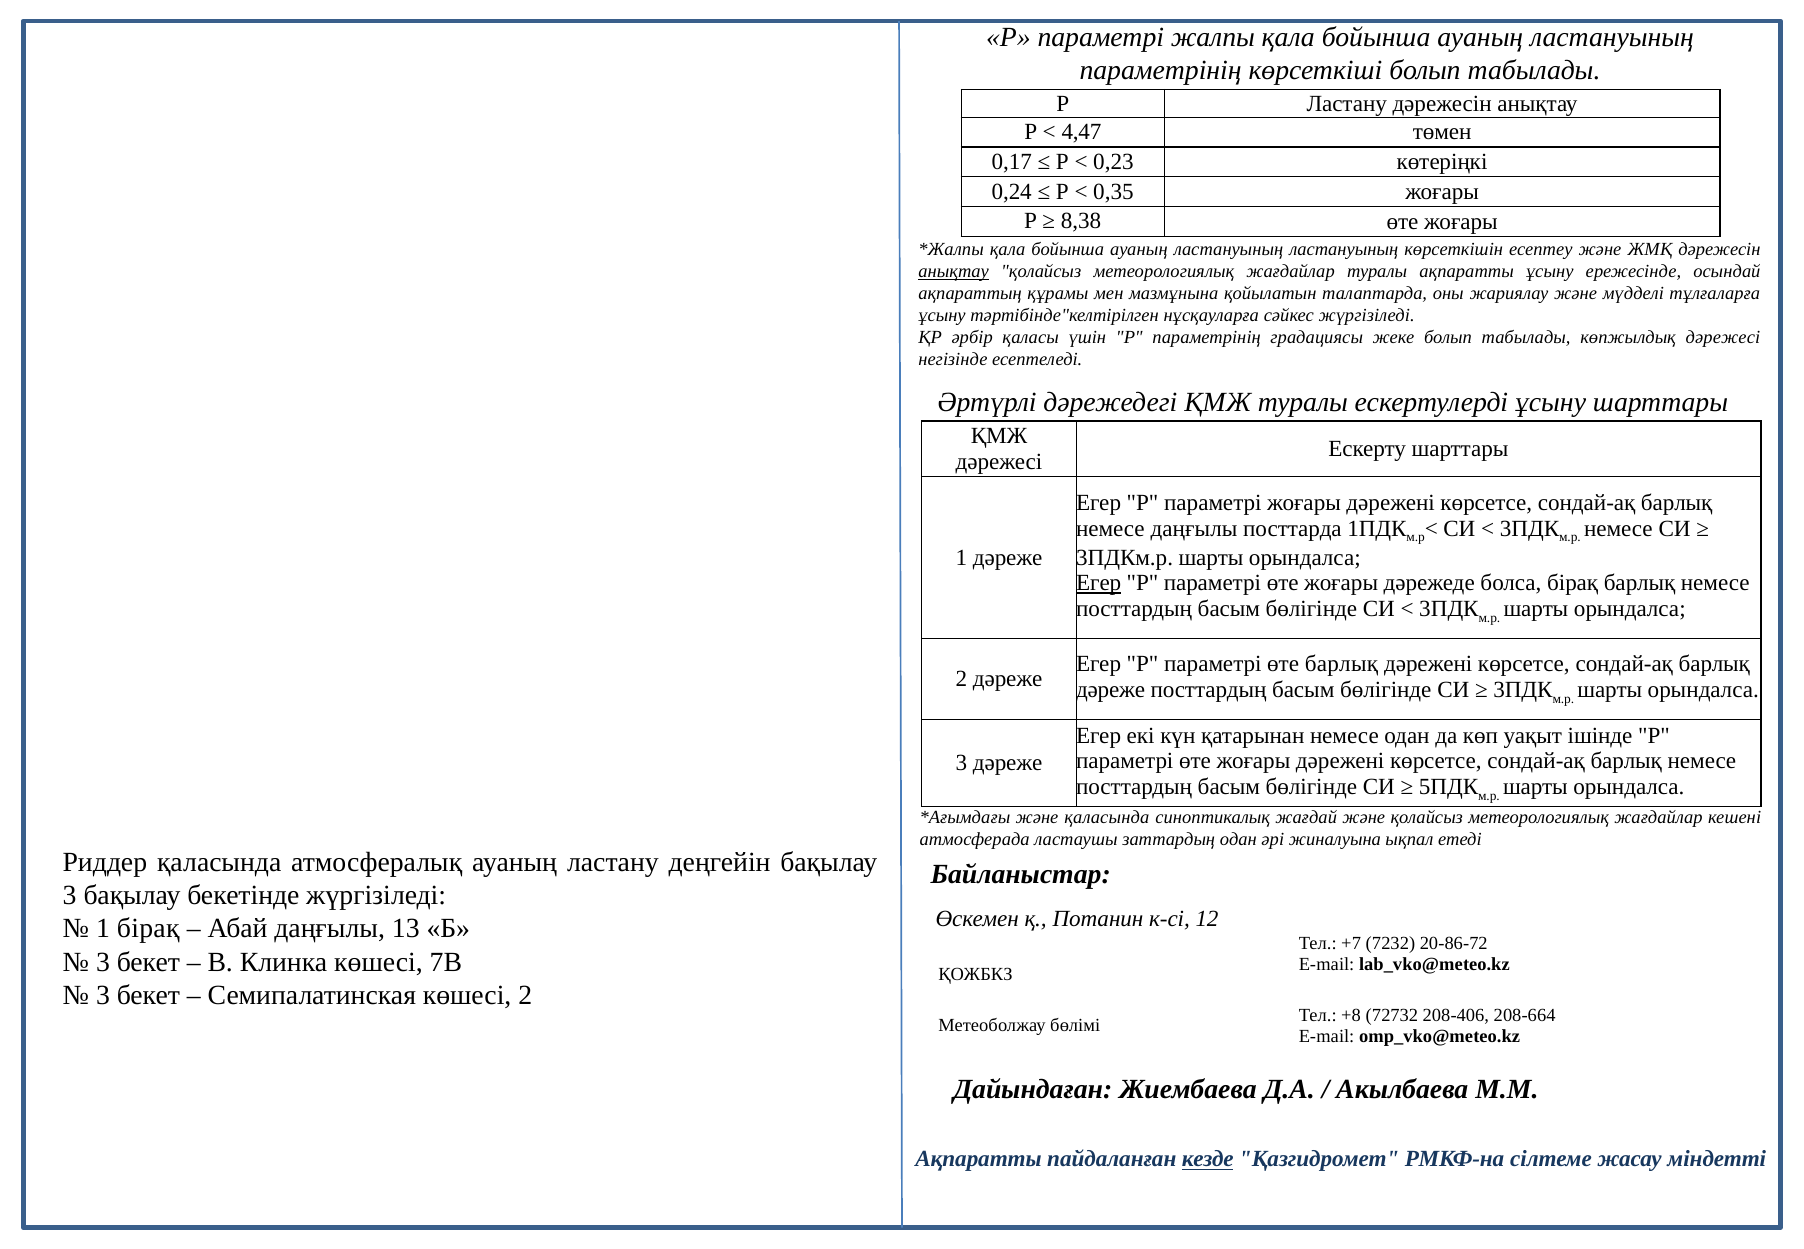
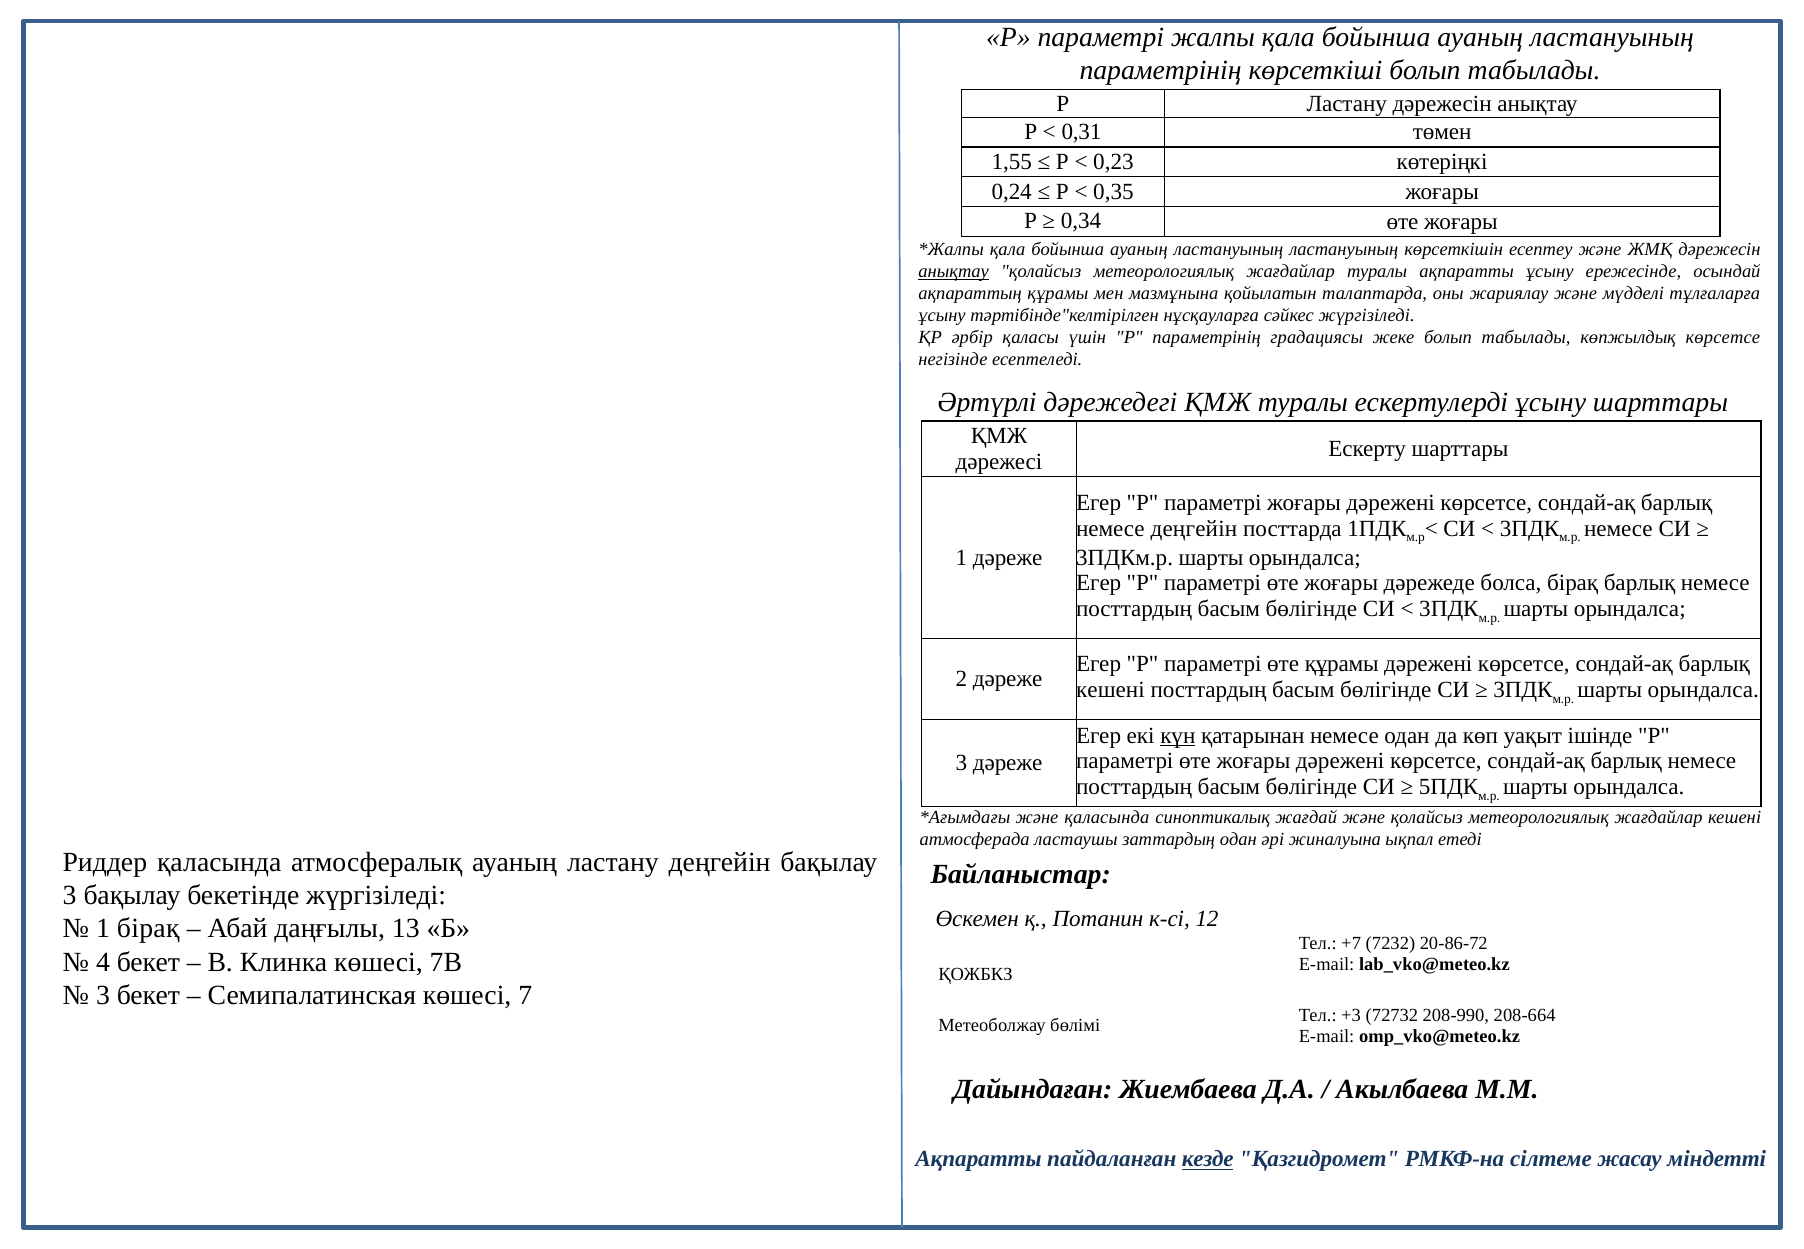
4,47: 4,47 -> 0,31 (1081, 132)
0,17: 0,17 -> 1,55 (1012, 162)
8,38: 8,38 -> 0,34 (1081, 221)
көпжылдық дәрежесі: дәрежесі -> көрсетсе (1723, 338)
немесе даңғылы: даңғылы -> деңгейін (1194, 528)
Егер underline: present -> none (1099, 583)
өте барлық: барлық -> құрамы (1342, 664)
дәреже: дәреже -> кешені (1110, 690)
күн underline: none -> present (1178, 736)
3: 3 -> 4 (103, 962)
көшесі 2: 2 -> 7 (525, 995)
+8: +8 -> +3 (1351, 1015)
208-406: 208-406 -> 208-990 (1456, 1015)
